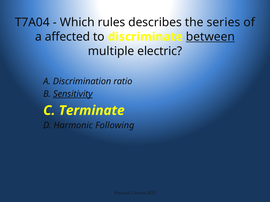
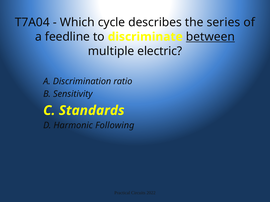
rules: rules -> cycle (111, 22)
affected: affected -> feedline (67, 37)
Sensitivity underline: present -> none (73, 94)
Terminate: Terminate -> Standards (92, 111)
